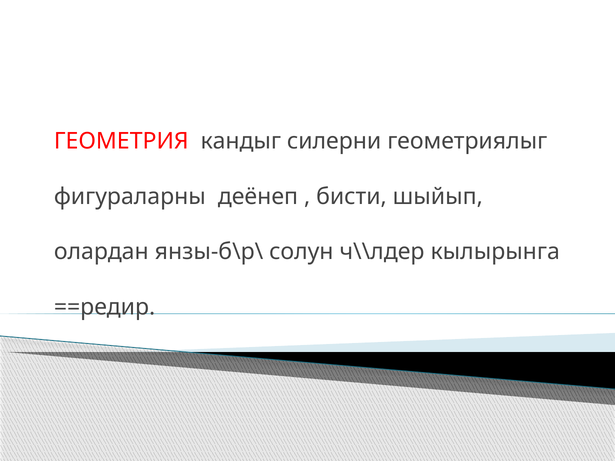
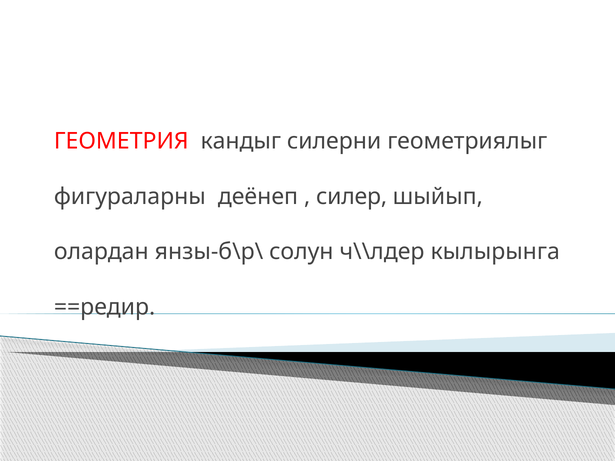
бисти: бисти -> силер (352, 197)
